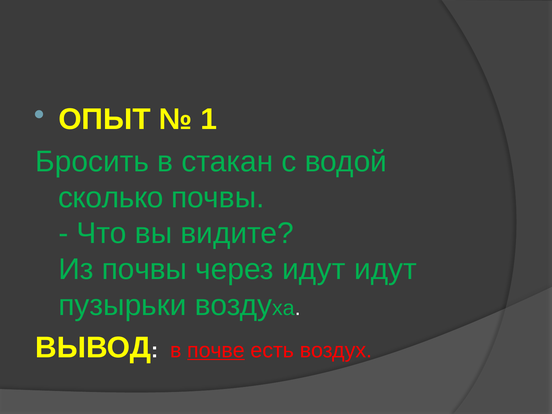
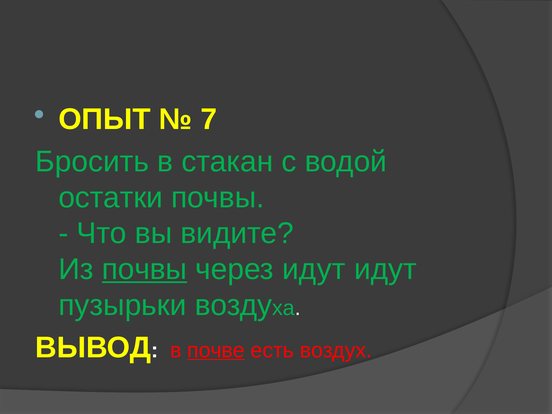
1: 1 -> 7 (209, 119)
сколько: сколько -> остатки (111, 198)
почвы underline: none -> present (144, 269)
